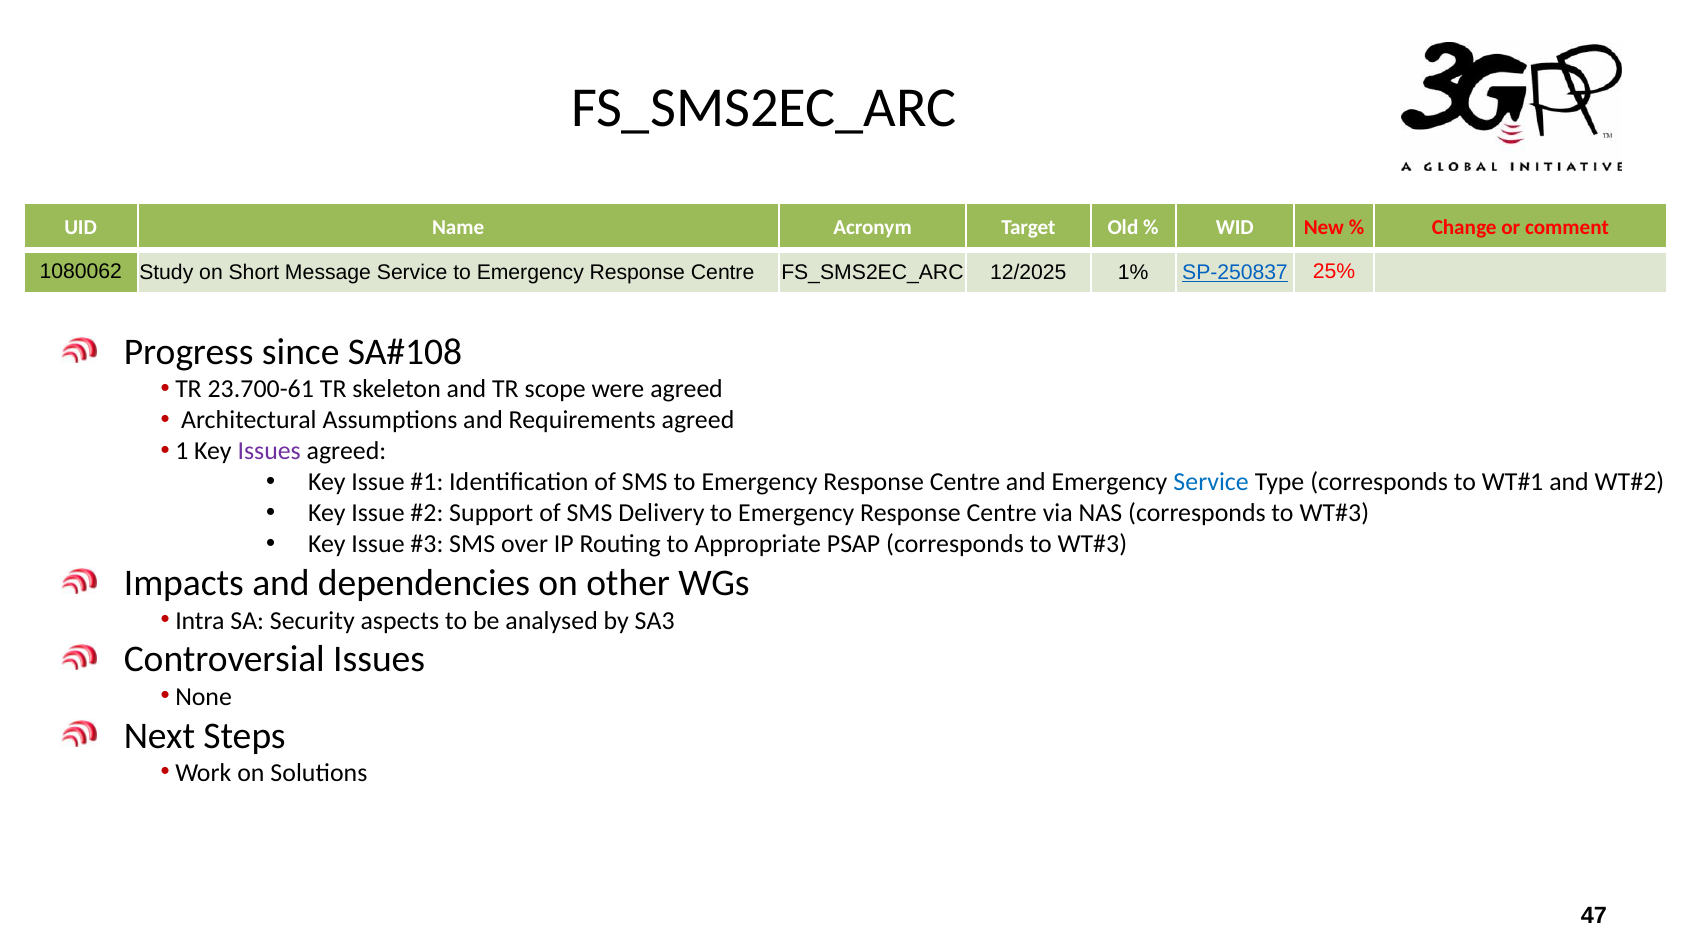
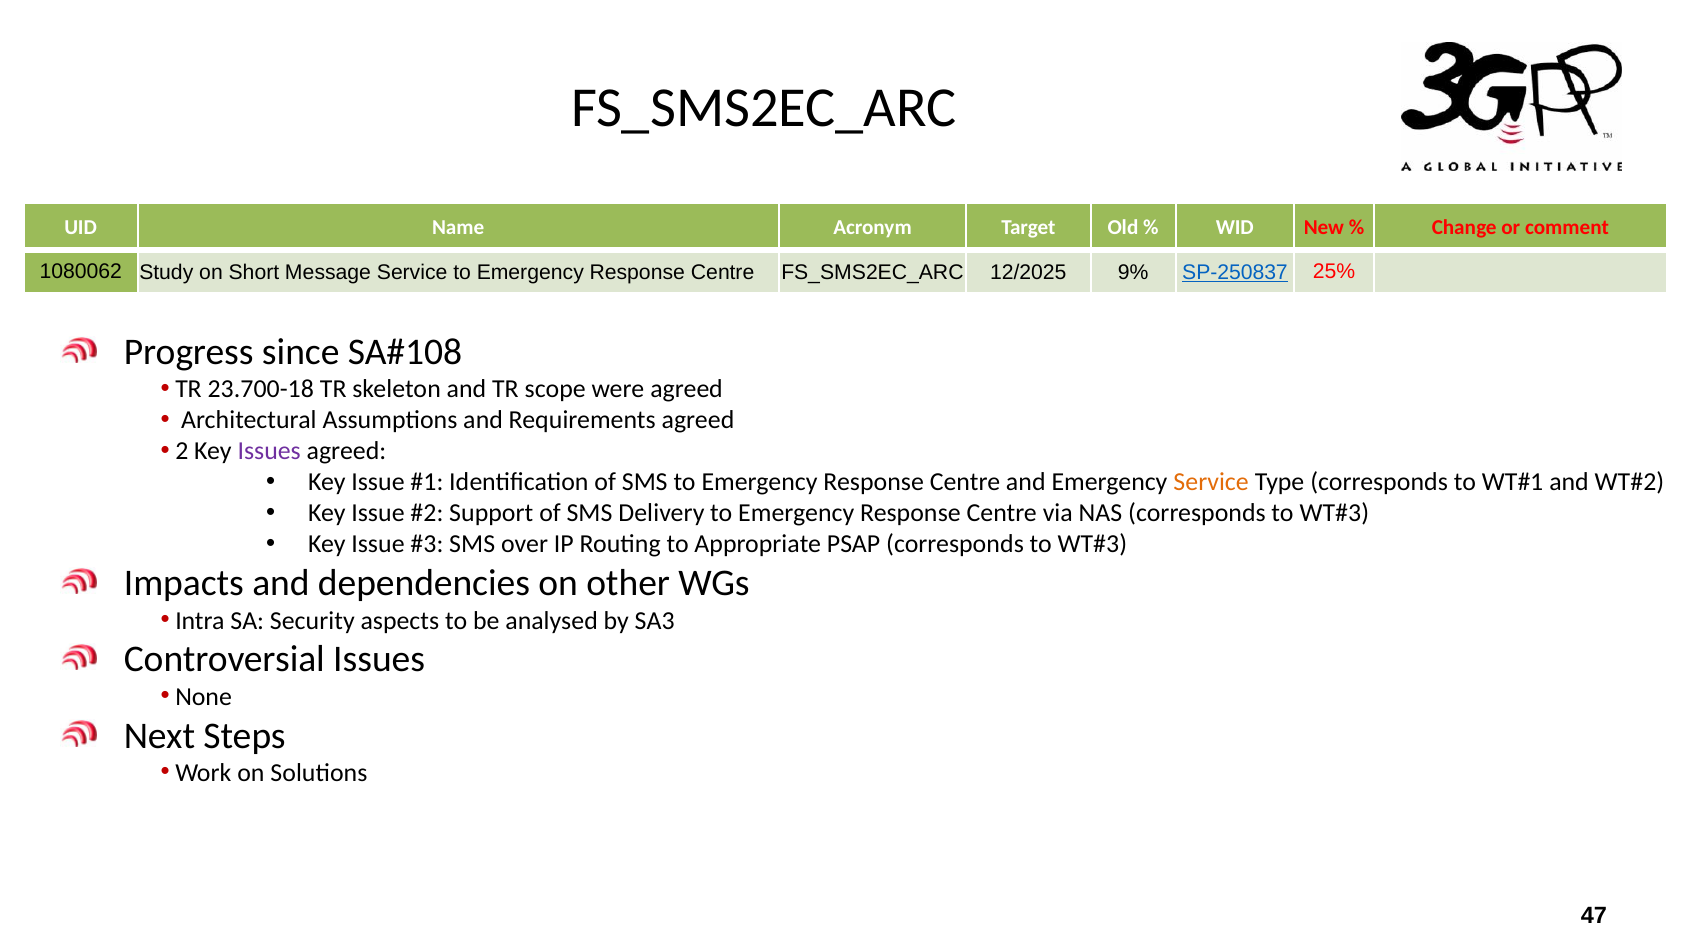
1%: 1% -> 9% (1133, 272)
23.700-61: 23.700-61 -> 23.700-18 (261, 389)
1: 1 -> 2 (182, 451)
Service colour: blue -> orange (1211, 482)
